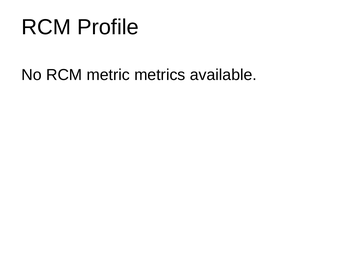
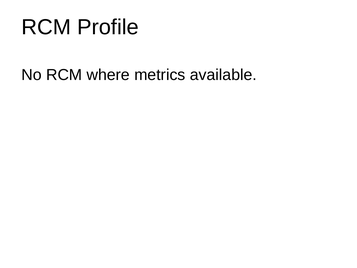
metric: metric -> where (108, 75)
